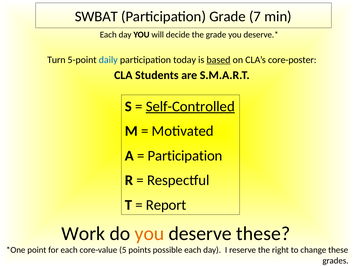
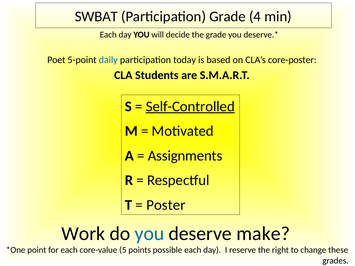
7: 7 -> 4 (255, 16)
Turn: Turn -> Poet (56, 60)
based underline: present -> none (218, 60)
Participation: Participation -> Assignments (185, 156)
Report: Report -> Poster (166, 205)
you colour: orange -> blue (149, 234)
deserve these: these -> make (263, 234)
